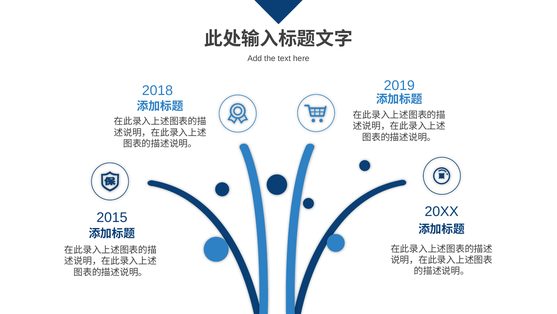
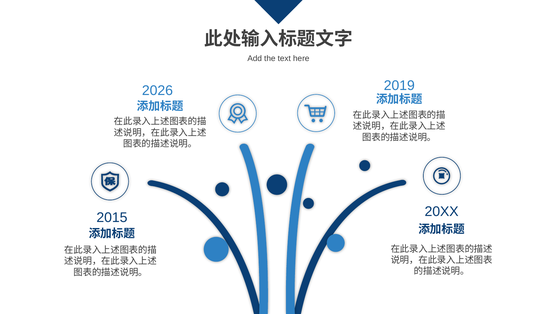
2018: 2018 -> 2026 (157, 90)
